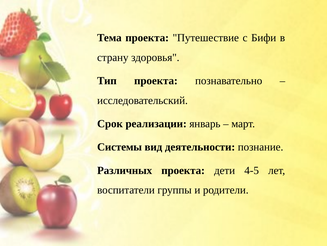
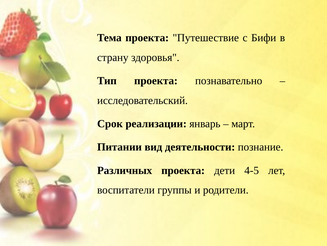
Системы: Системы -> Питании (119, 147)
